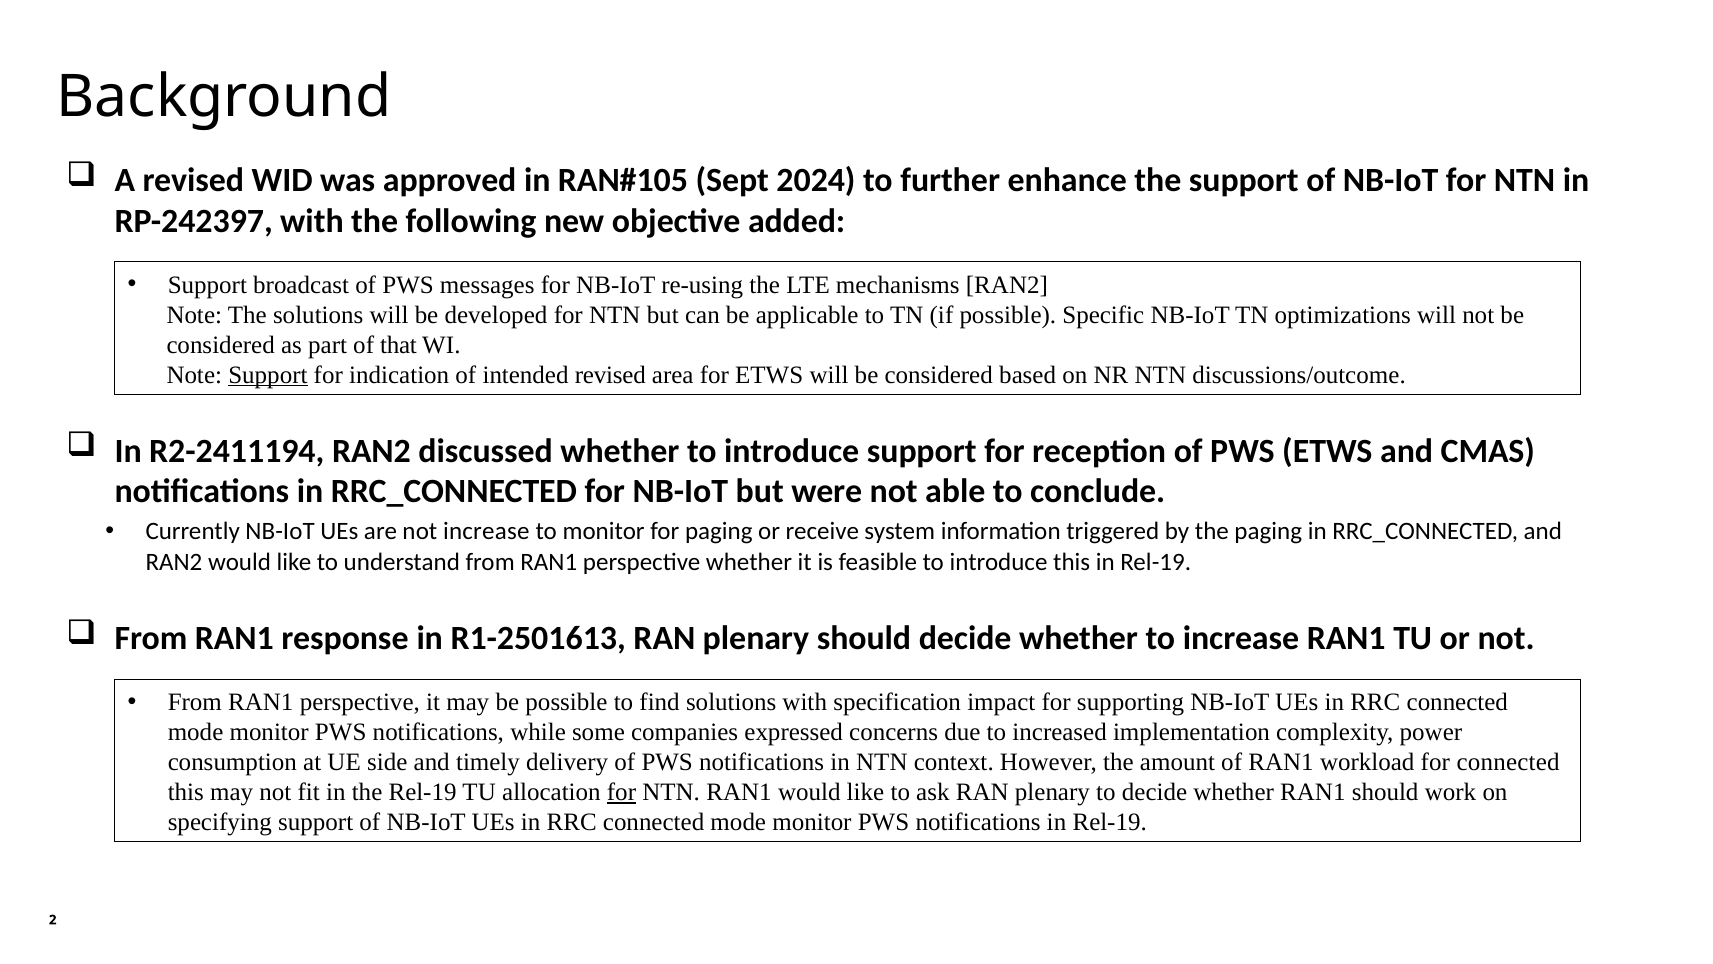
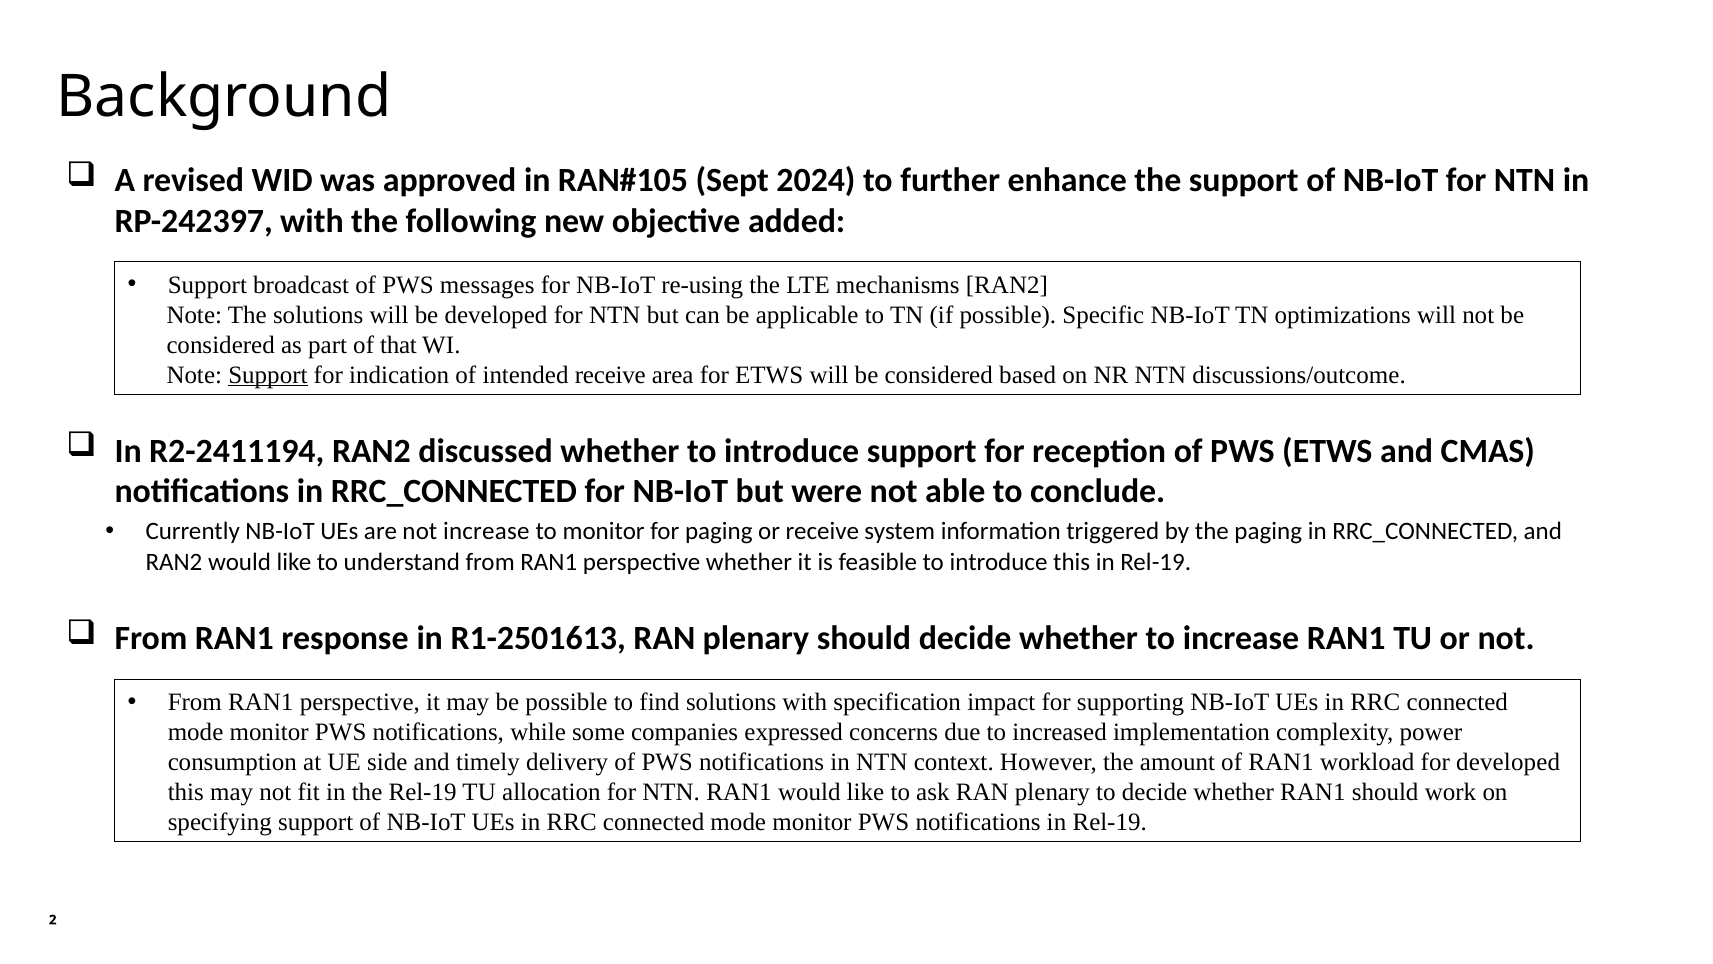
intended revised: revised -> receive (610, 375)
for connected: connected -> developed (1508, 762)
for underline: present -> none (621, 792)
